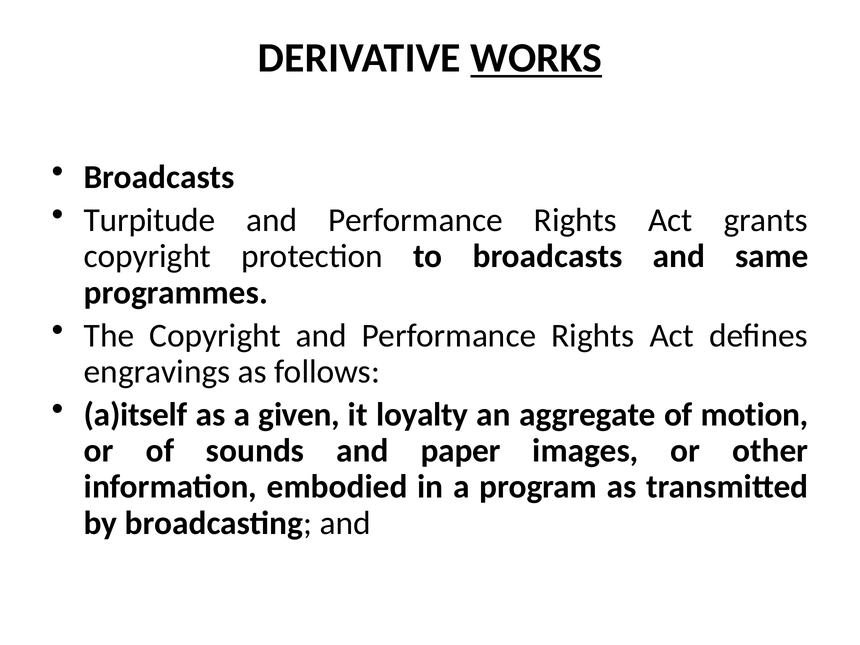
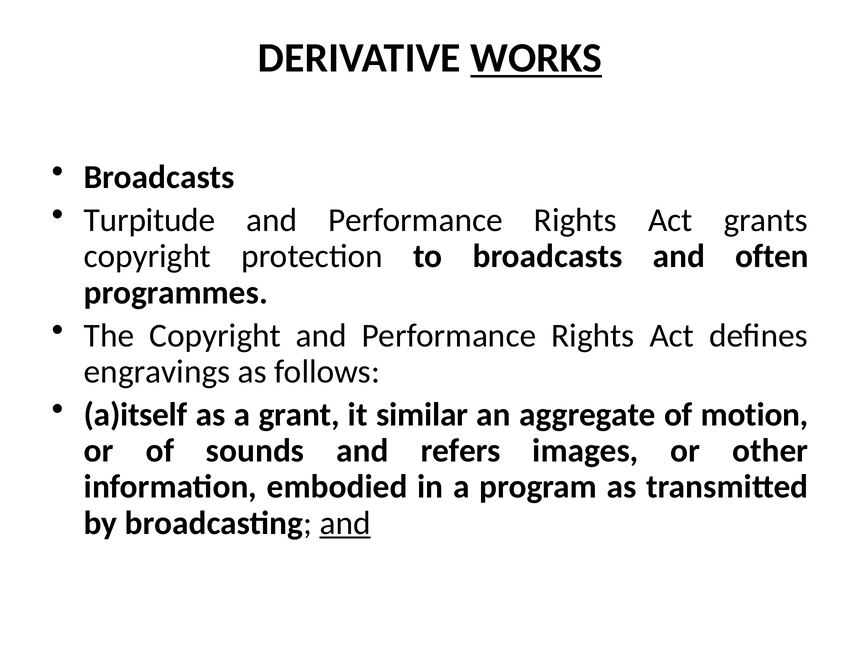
same: same -> often (772, 256)
given: given -> grant (299, 415)
loyalty: loyalty -> similar (422, 415)
paper: paper -> refers (461, 451)
and underline: none -> present (345, 523)
